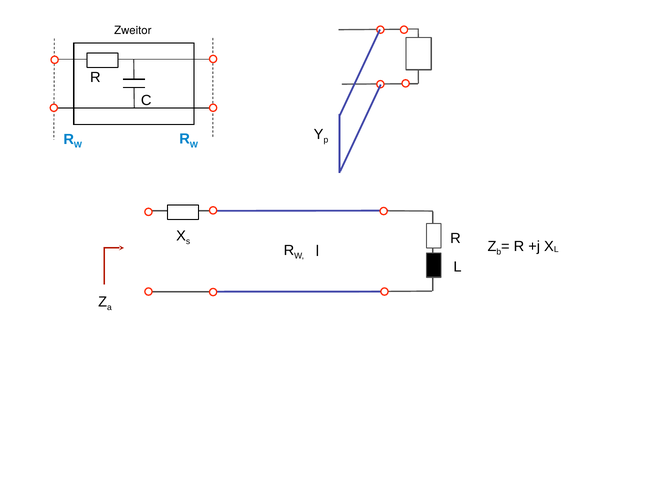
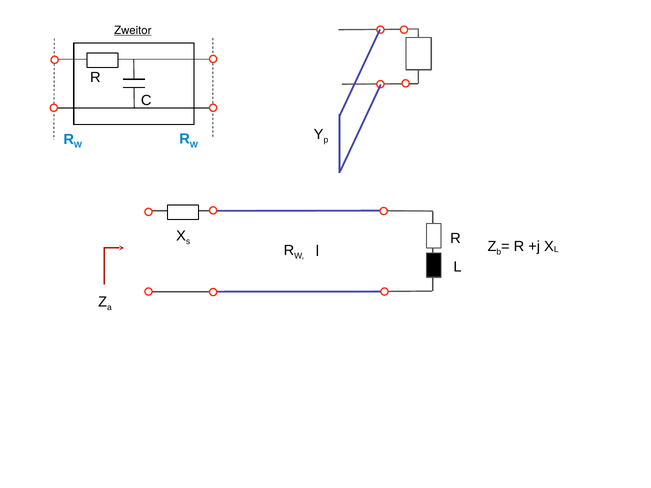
Zweitor underline: none -> present (133, 30)
